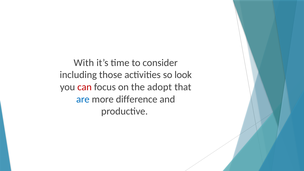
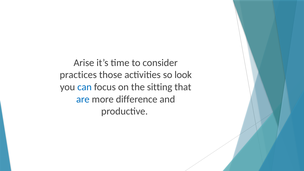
With: With -> Arise (84, 63)
including: including -> practices (78, 75)
can colour: red -> blue (85, 87)
adopt: adopt -> sitting (160, 87)
